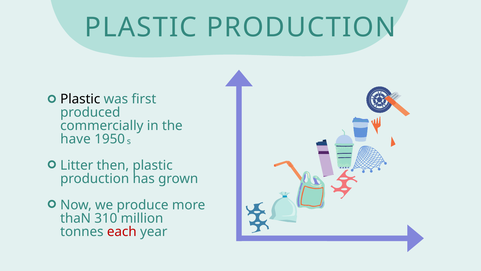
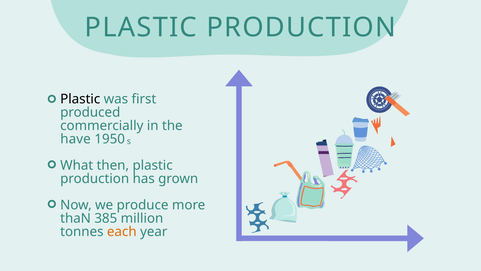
Litter: Litter -> What (77, 165)
310: 310 -> 385 (106, 218)
each colour: red -> orange (122, 231)
